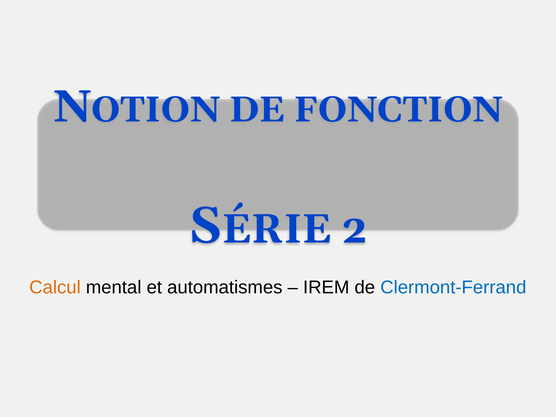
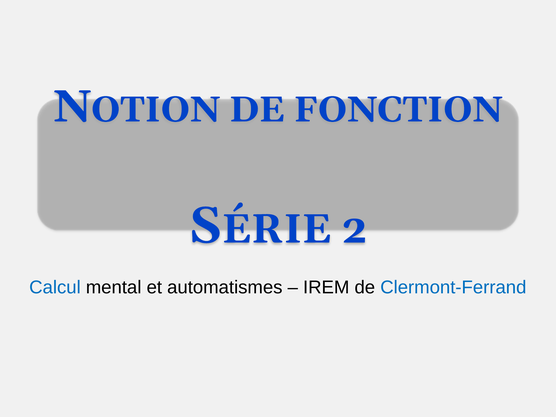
Calcul colour: orange -> blue (55, 287)
